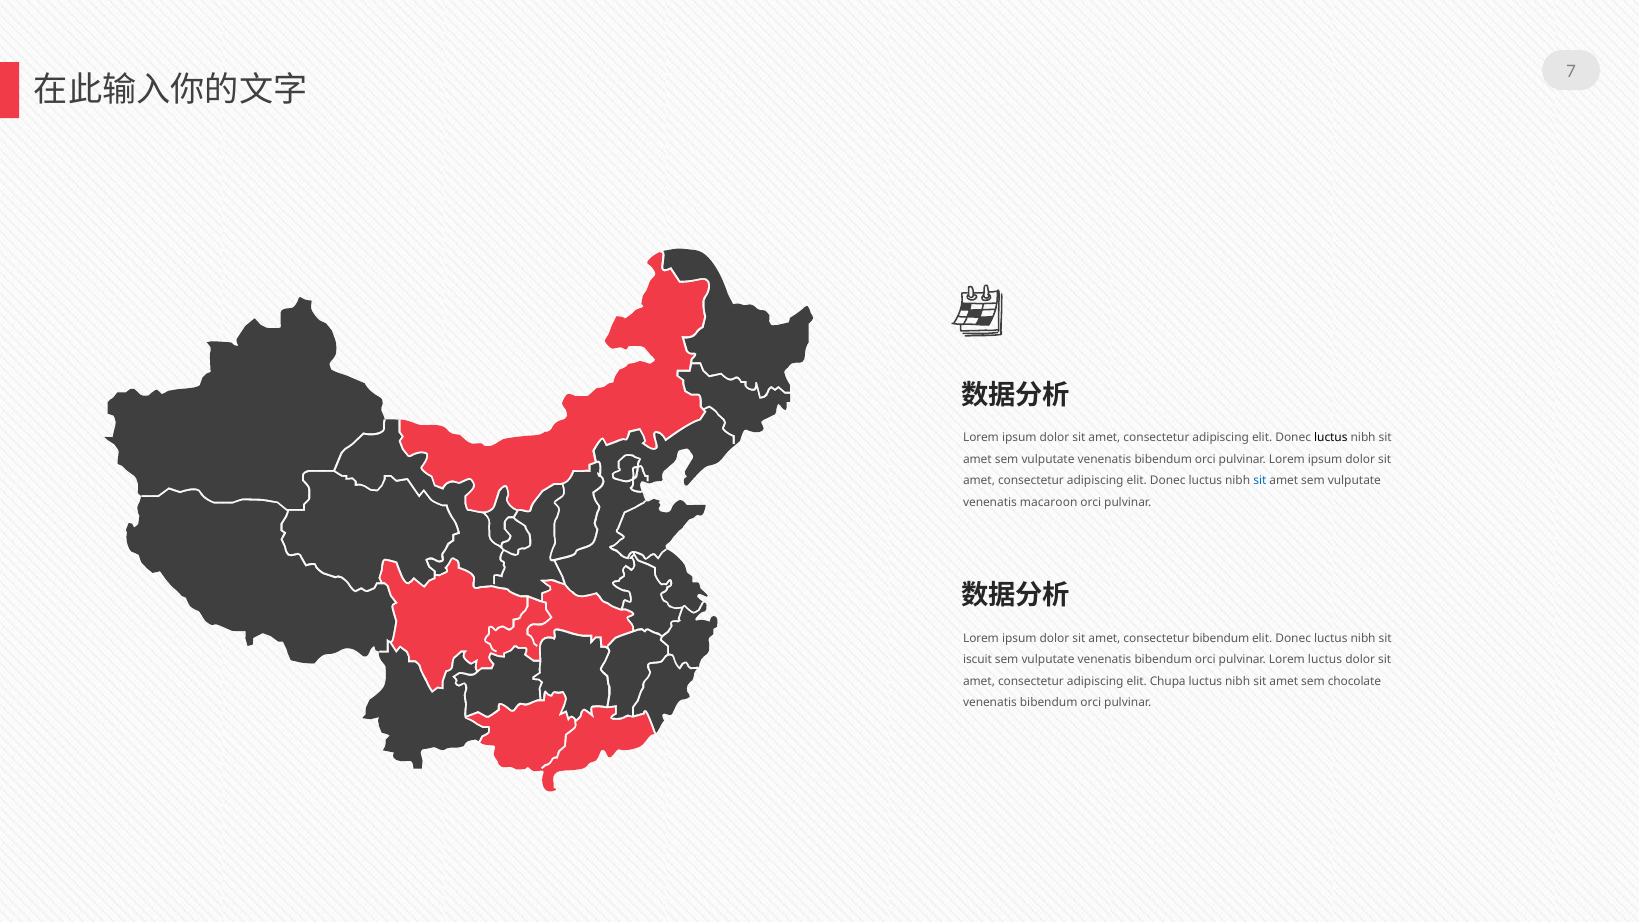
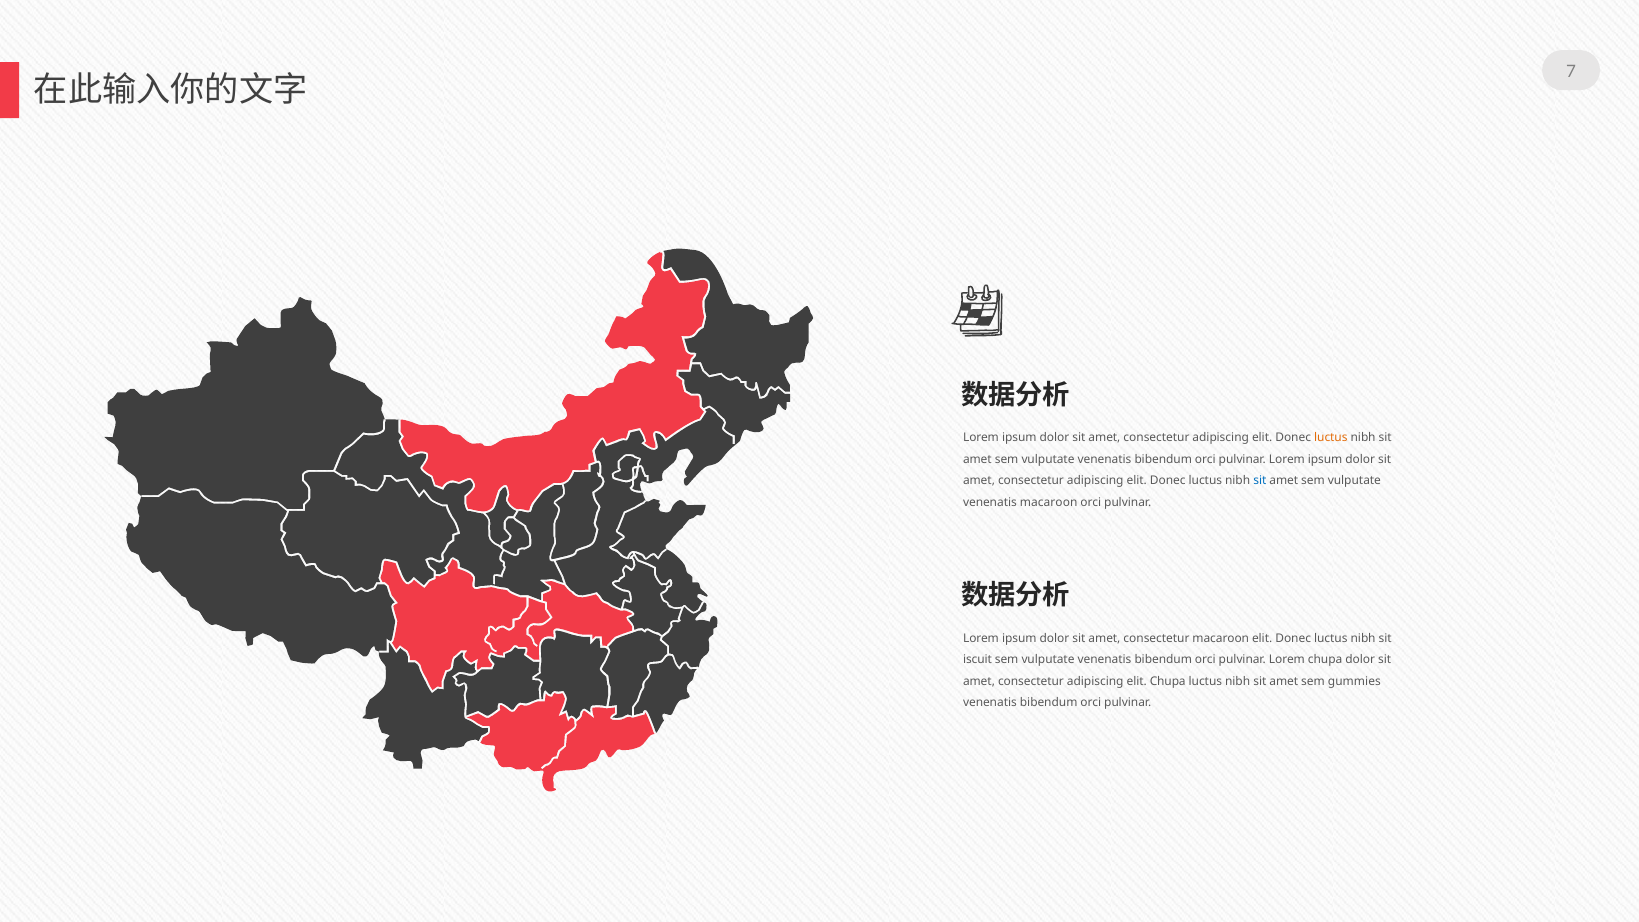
luctus colour: black -> orange (1331, 438)
consectetur bibendum: bibendum -> macaroon (1221, 638)
Lorem luctus: luctus -> chupa (1325, 660)
chocolate: chocolate -> gummies (1354, 681)
